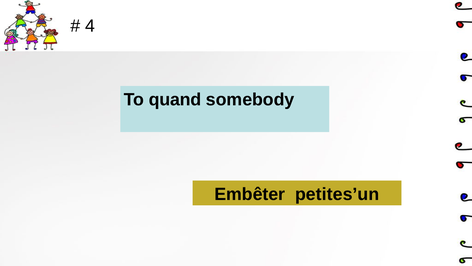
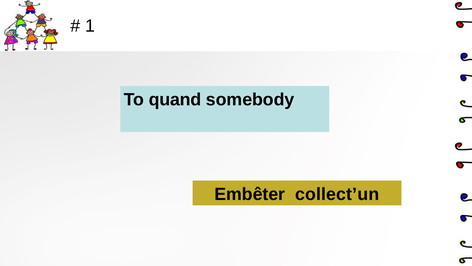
4: 4 -> 1 (90, 26)
petites’un: petites’un -> collect’un (337, 194)
